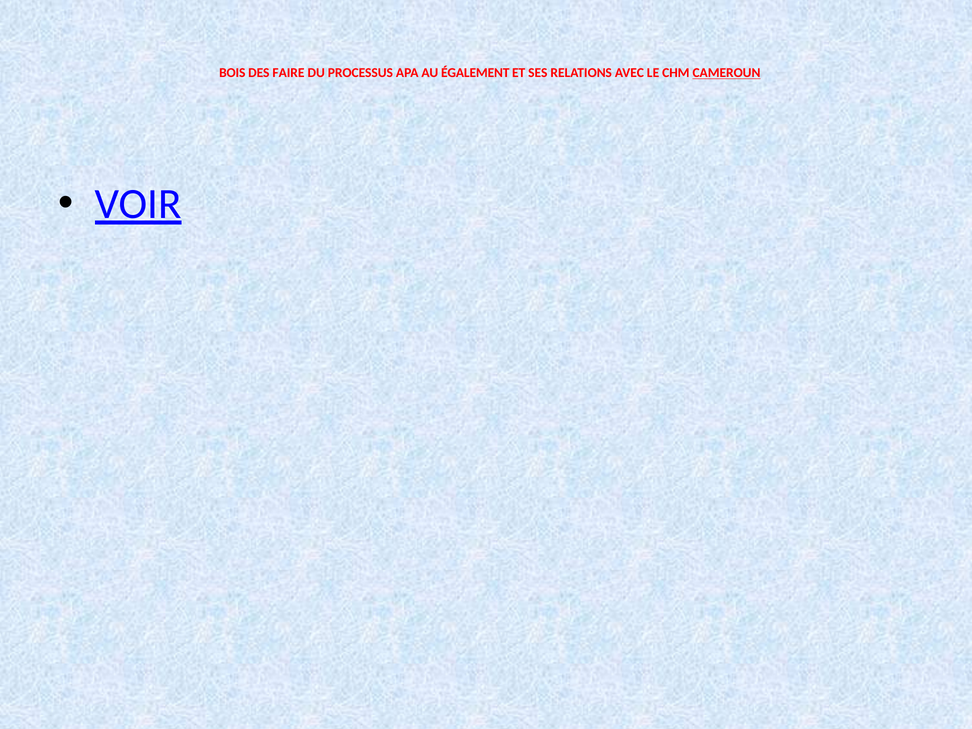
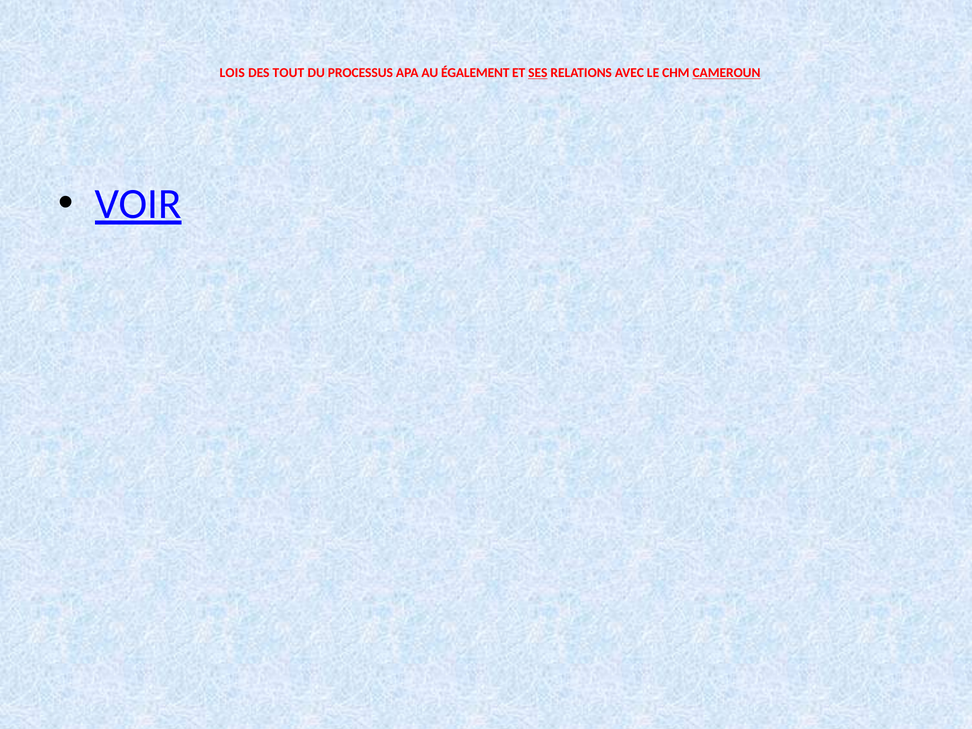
BOIS: BOIS -> LOIS (232, 73)
FAIRE: FAIRE -> TOUT (288, 73)
SES underline: none -> present (538, 73)
